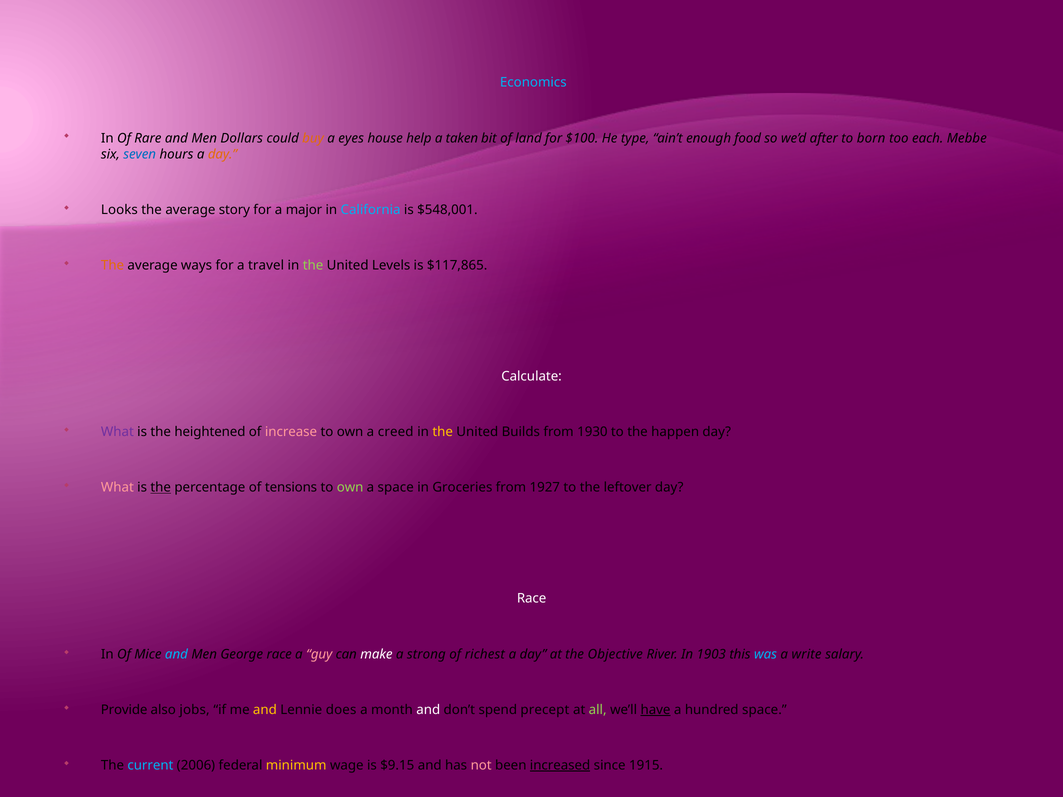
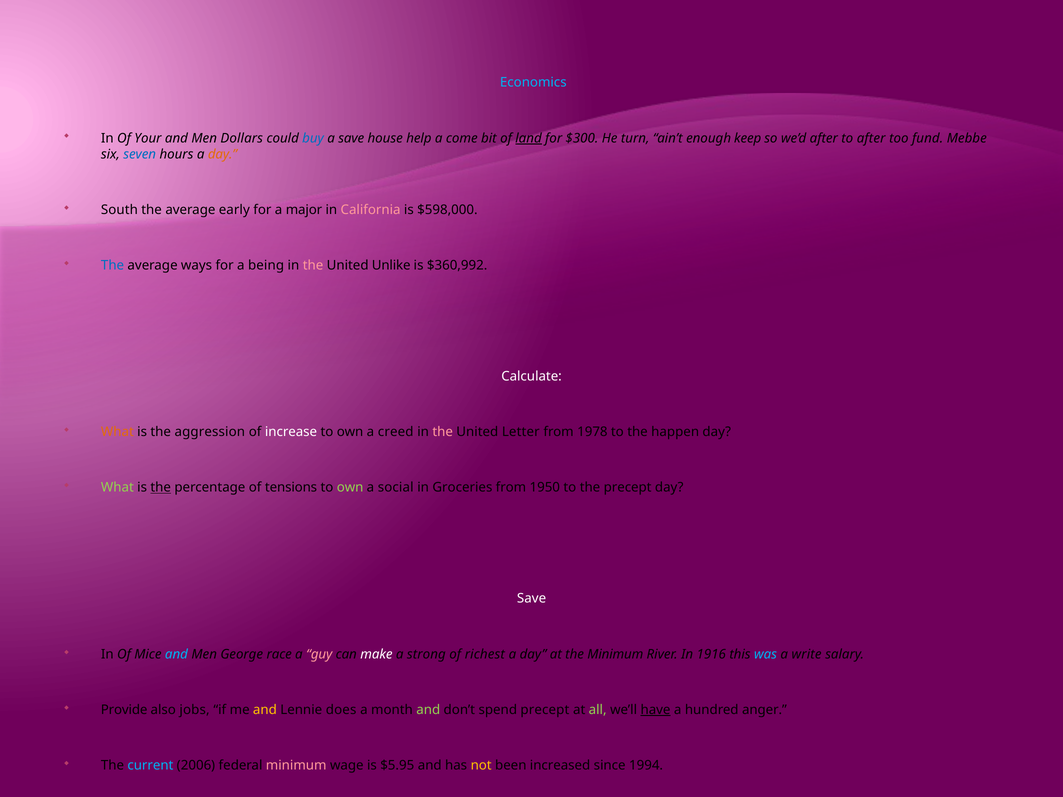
Rare: Rare -> Your (148, 138)
buy colour: orange -> blue (313, 138)
a eyes: eyes -> save (351, 138)
taken: taken -> come (462, 138)
land underline: none -> present (529, 138)
$100: $100 -> $300 (582, 138)
type: type -> turn (635, 138)
food: food -> keep (748, 138)
to born: born -> after (871, 138)
each: each -> fund (928, 138)
Looks: Looks -> South (119, 210)
story: story -> early (234, 210)
California colour: light blue -> pink (371, 210)
$548,001: $548,001 -> $598,000 (447, 210)
The colour: orange -> blue (113, 265)
travel: travel -> being (266, 265)
the colour: light green -> pink (313, 265)
Levels: Levels -> Unlike (391, 265)
$117,865: $117,865 -> $360,992 (457, 265)
What colour: purple -> orange (117, 432)
heightened: heightened -> aggression (210, 432)
increase colour: pink -> white (291, 432)
the colour: yellow -> pink (443, 432)
Builds: Builds -> Letter (521, 432)
1930: 1930 -> 1978 (592, 432)
What colour: pink -> light green (117, 488)
a space: space -> social (396, 488)
1927: 1927 -> 1950 (545, 488)
the leftover: leftover -> precept (628, 488)
Race: Race -> Save (532, 599)
the Objective: Objective -> Minimum (615, 654)
1903: 1903 -> 1916 (711, 654)
and colour: white -> light green (428, 710)
hundred space: space -> anger (764, 710)
minimum colour: yellow -> pink (296, 766)
$9.15: $9.15 -> $5.95 (397, 766)
not colour: pink -> yellow (481, 766)
increased underline: present -> none (560, 766)
1915: 1915 -> 1994 (646, 766)
